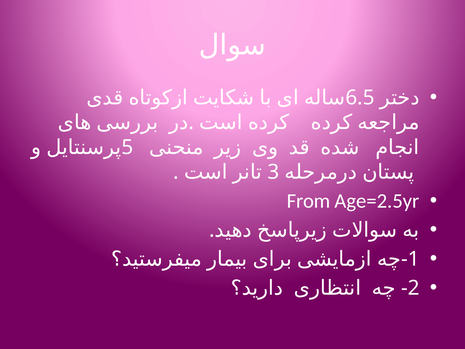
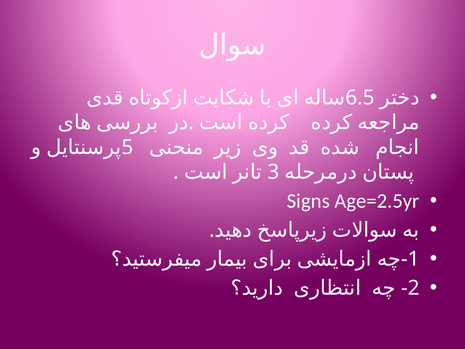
From: From -> Signs (308, 201)
